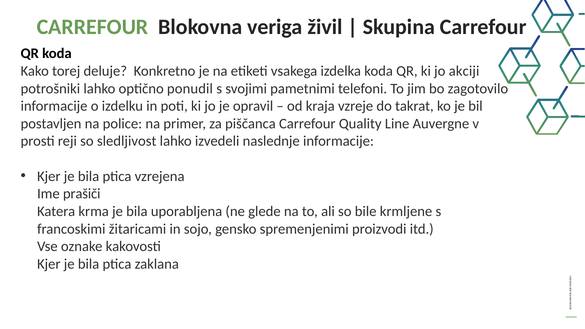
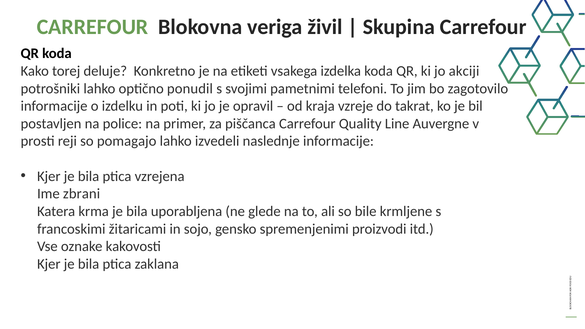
sledljivost: sledljivost -> pomagajo (127, 141)
prašiči: prašiči -> zbrani (82, 194)
